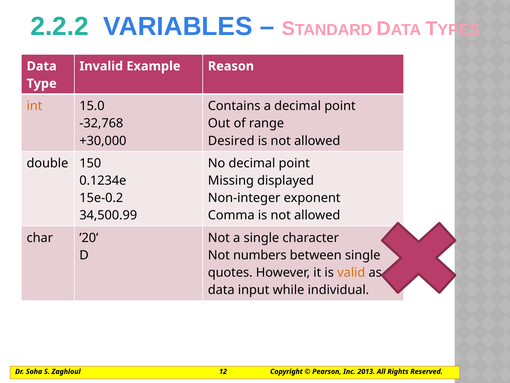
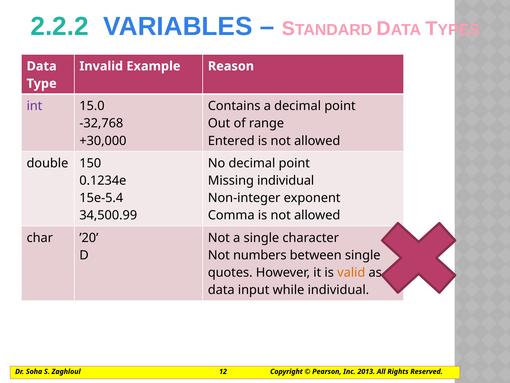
int colour: orange -> purple (34, 106)
Desired: Desired -> Entered (231, 141)
Missing displayed: displayed -> individual (286, 180)
15e-0.2: 15e-0.2 -> 15e-5.4 (101, 198)
